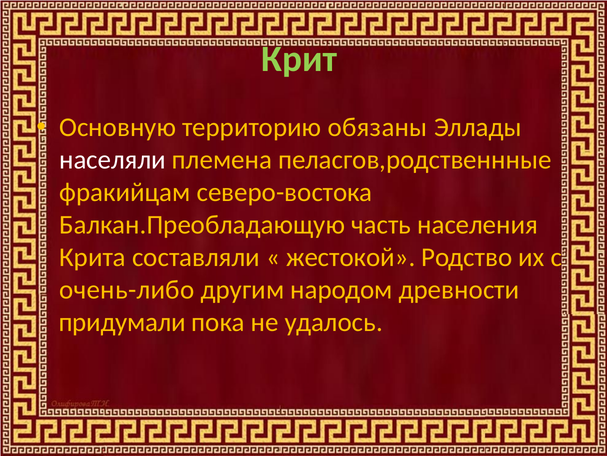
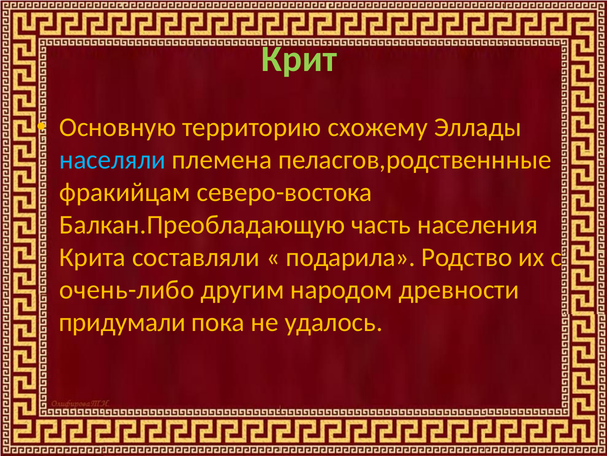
обязаны: обязаны -> схожему (378, 127)
населяли colour: white -> light blue (113, 160)
жестокой: жестокой -> подарила (351, 257)
